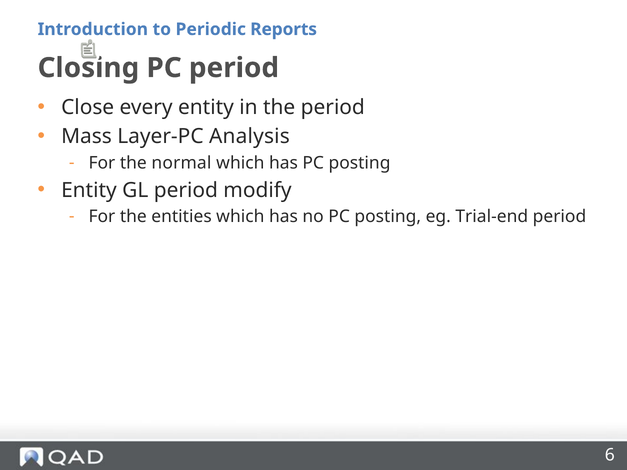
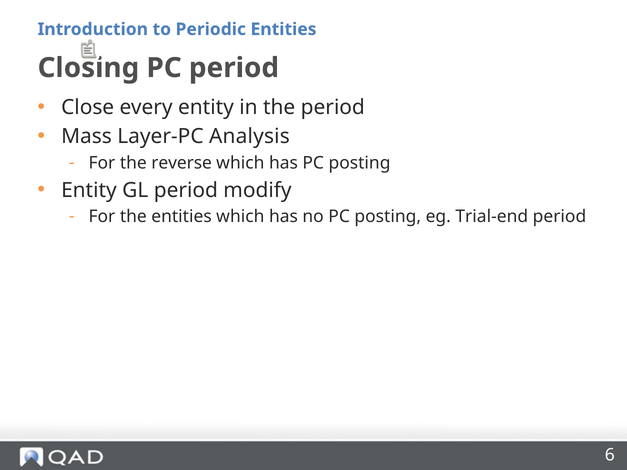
Periodic Reports: Reports -> Entities (284, 29)
normal: normal -> reverse (182, 163)
